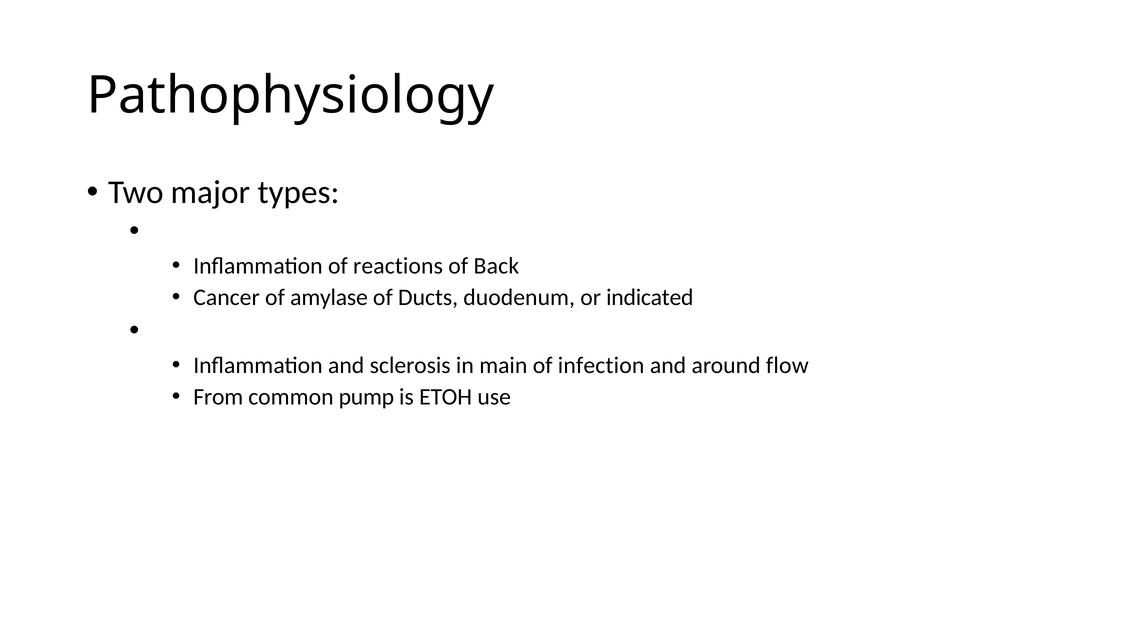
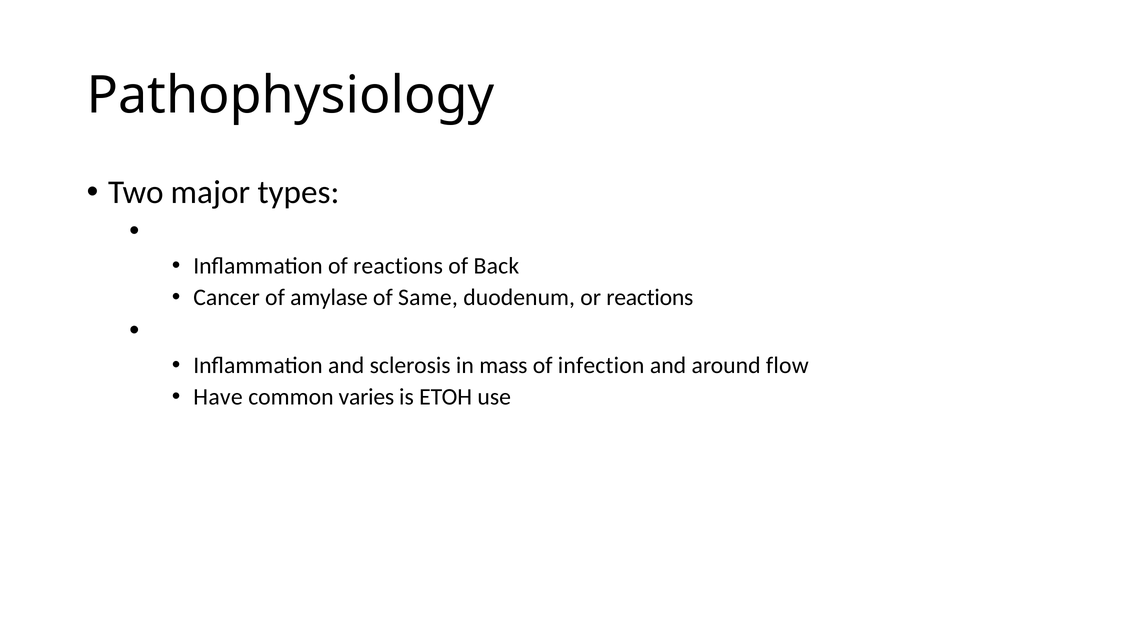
Ducts: Ducts -> Same (428, 297)
or indicated: indicated -> reactions (650, 297)
main: main -> mass (503, 365)
From: From -> Have (218, 397)
pump: pump -> varies (366, 397)
